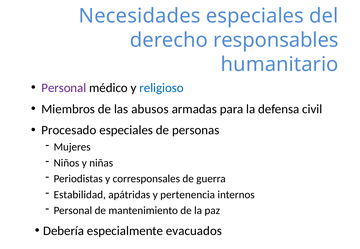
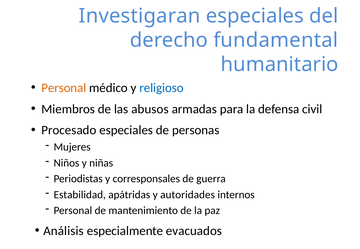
Necesidades: Necesidades -> Investigaran (140, 16)
responsables: responsables -> fundamental (276, 40)
Personal colour: purple -> orange (64, 88)
pertenencia: pertenencia -> autoridades (188, 195)
Debería: Debería -> Análisis (64, 231)
